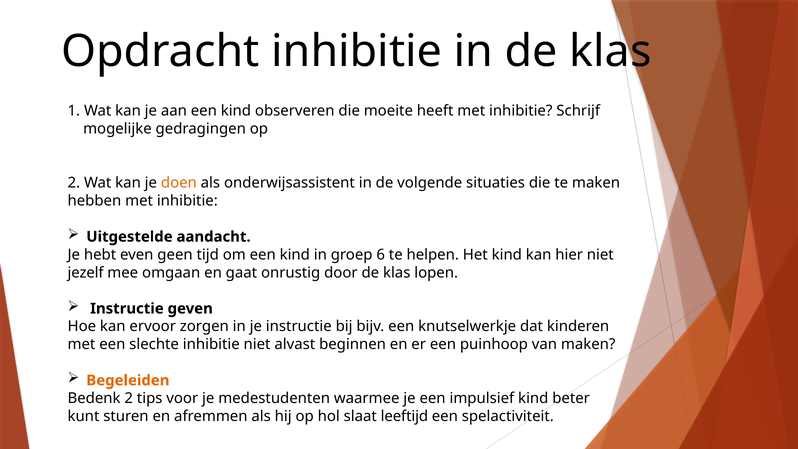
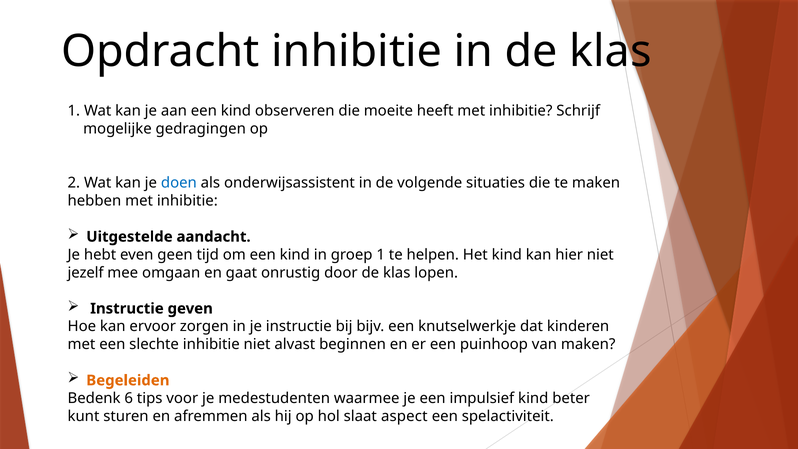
doen colour: orange -> blue (179, 183)
groep 6: 6 -> 1 (381, 255)
Bedenk 2: 2 -> 6 (129, 398)
leeftijd: leeftijd -> aspect (404, 416)
